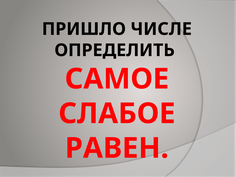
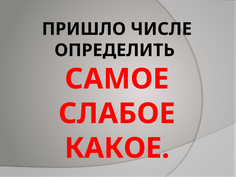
РАВЕН: РАВЕН -> КАКОЕ (117, 148)
